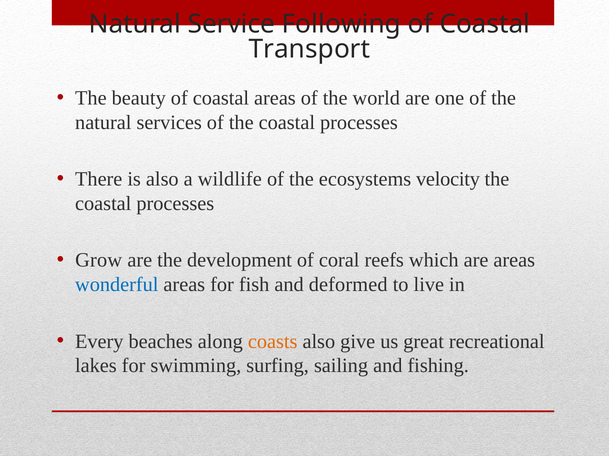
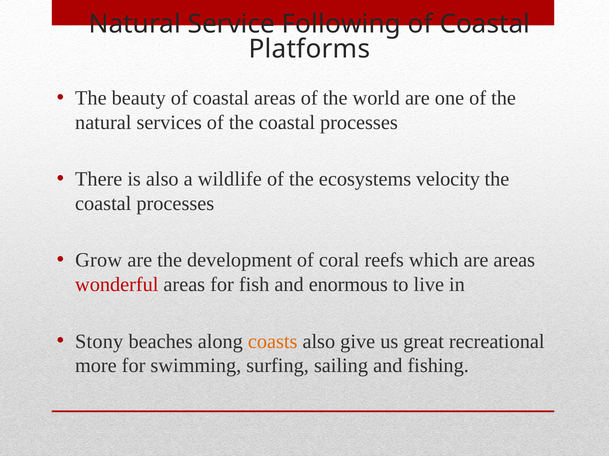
Transport: Transport -> Platforms (309, 49)
wonderful colour: blue -> red (117, 285)
deformed: deformed -> enormous (348, 285)
Every: Every -> Stony (99, 342)
lakes: lakes -> more (96, 366)
